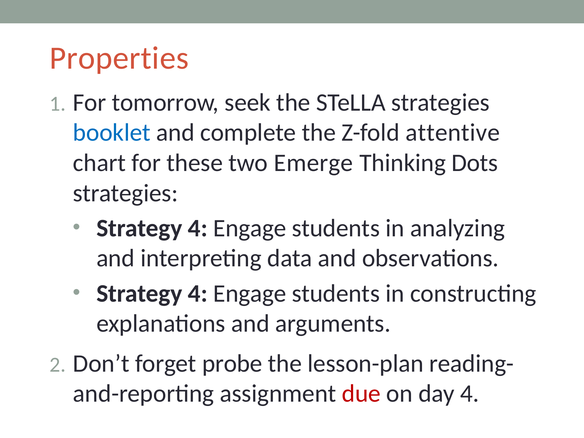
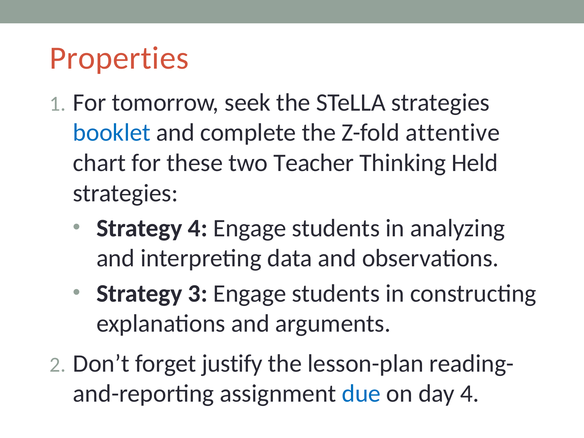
Emerge: Emerge -> Teacher (314, 163)
Dots: Dots -> Held (475, 163)
4: 4 -> 3 (198, 293)
probe: probe -> justify (232, 363)
due colour: red -> blue (361, 394)
